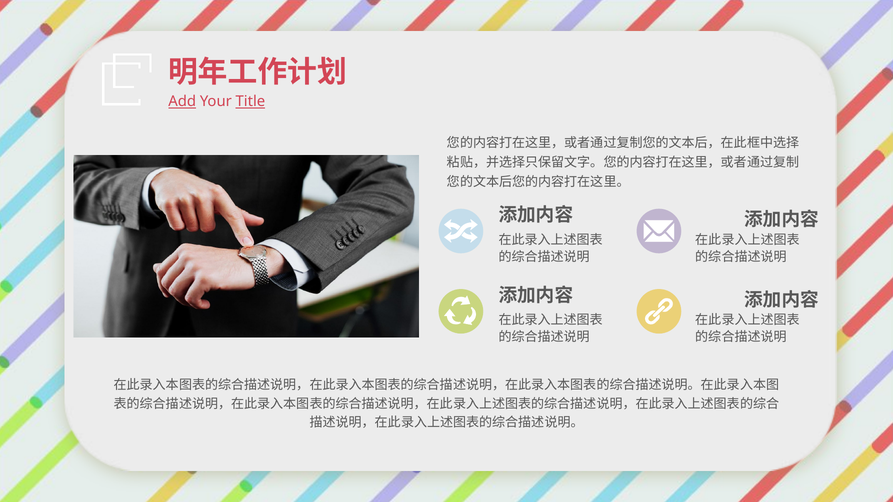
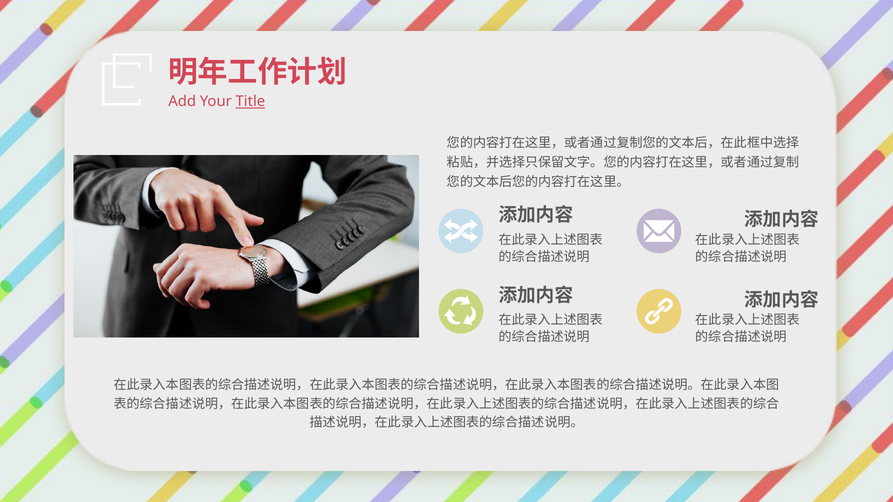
Add underline: present -> none (182, 102)
